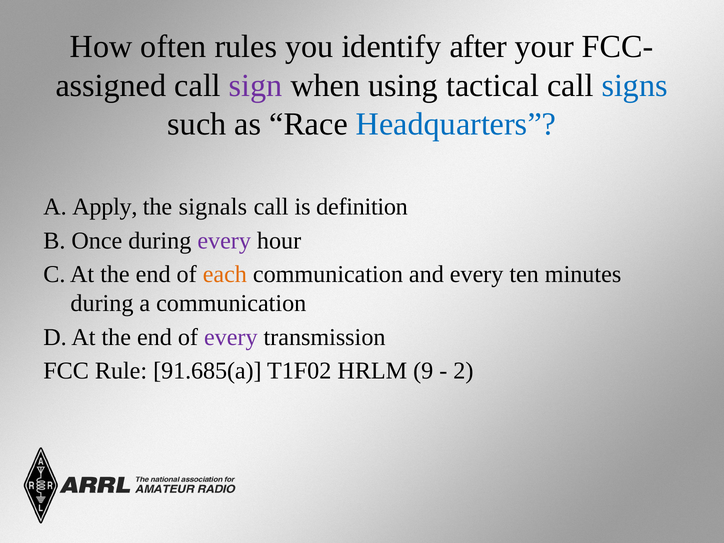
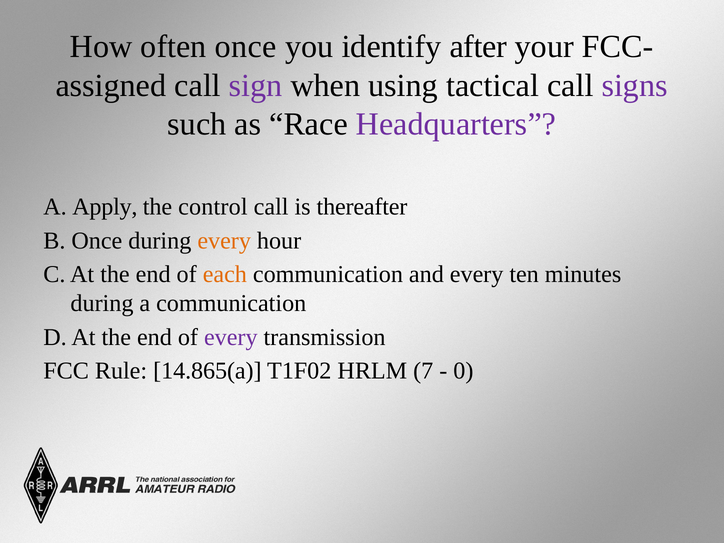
often rules: rules -> once (246, 47)
signs colour: blue -> purple (635, 85)
Headquarters colour: blue -> purple (456, 124)
signals: signals -> control (213, 207)
definition: definition -> thereafter (362, 207)
every colour: purple -> orange (224, 241)
91.685(a: 91.685(a -> 14.865(a (207, 371)
9: 9 -> 7 (423, 371)
2: 2 -> 0 (463, 371)
